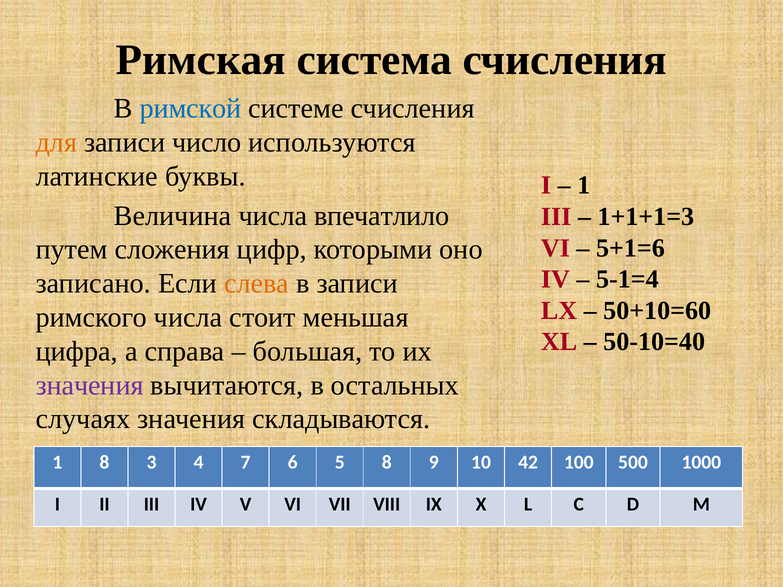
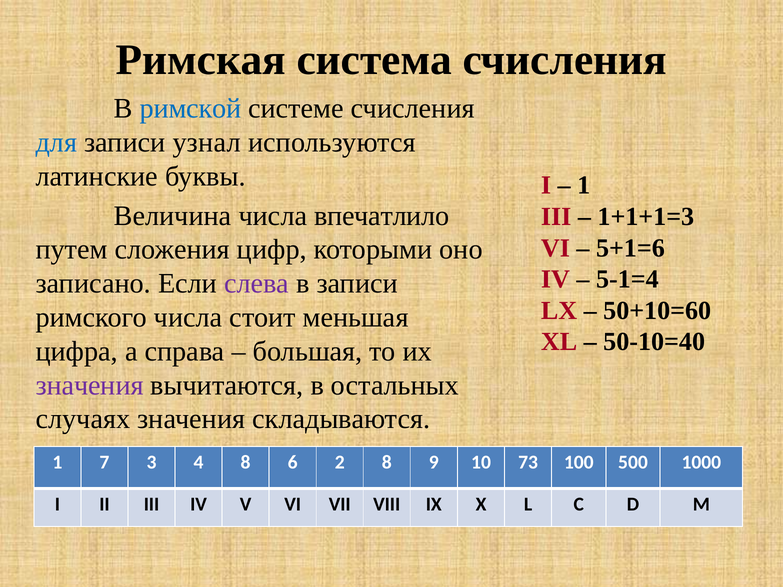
для colour: orange -> blue (56, 142)
число: число -> узнал (207, 142)
слева colour: orange -> purple (257, 284)
1 8: 8 -> 7 (104, 463)
4 7: 7 -> 8 (246, 463)
5: 5 -> 2 (340, 463)
42: 42 -> 73 (528, 463)
